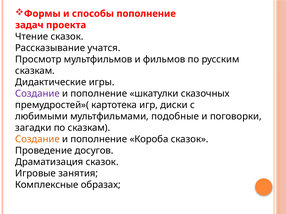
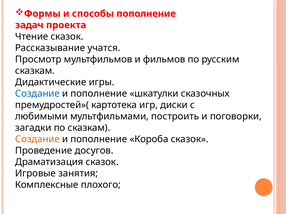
Создание colour: purple -> blue (37, 94)
подобные: подобные -> построить (175, 117)
образах: образах -> плохого (101, 185)
